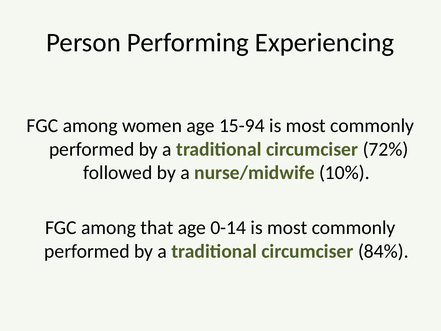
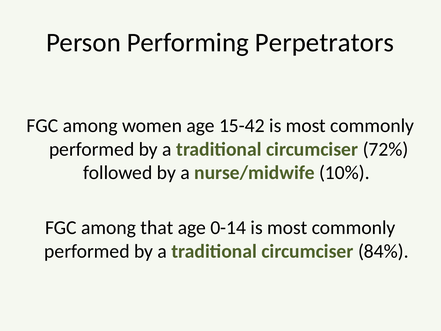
Experiencing: Experiencing -> Perpetrators (325, 43)
15-94: 15-94 -> 15-42 (242, 126)
